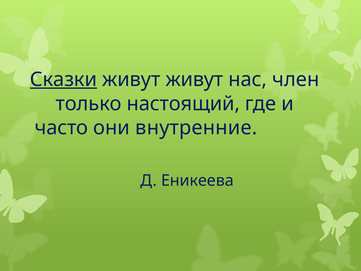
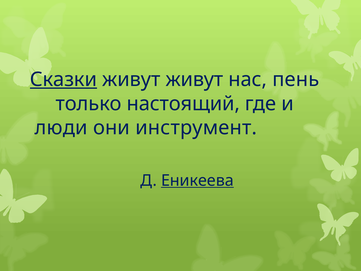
член: член -> пень (296, 80)
часто: часто -> люди (61, 128)
внутренние: внутренние -> инструмент (196, 128)
Еникеева underline: none -> present (197, 180)
